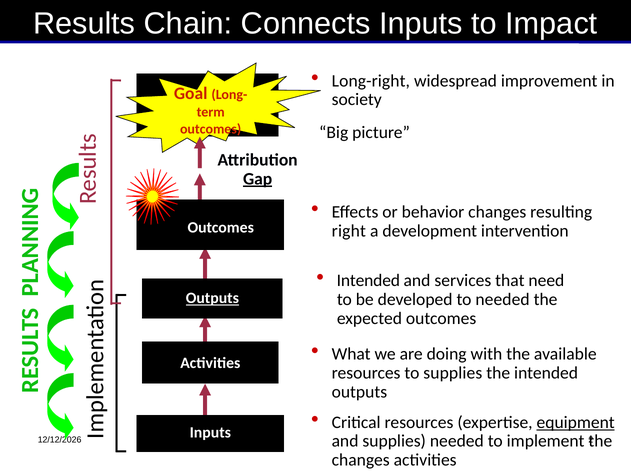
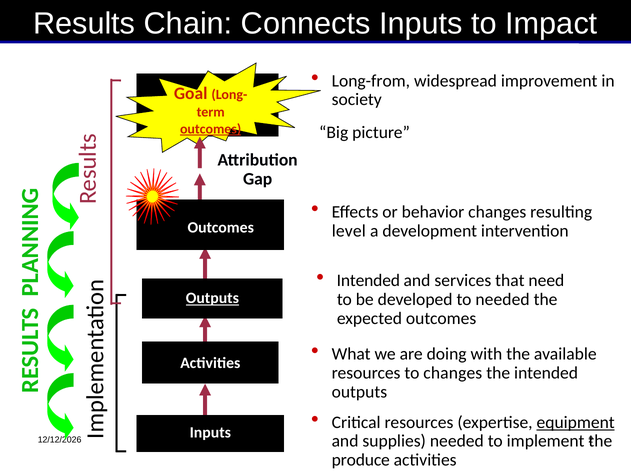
Long-right: Long-right -> Long-from (371, 81)
outcomes underline: none -> present (211, 129)
Gap underline: present -> none (258, 179)
right: right -> level (349, 231)
to supplies: supplies -> changes (453, 373)
changes: changes -> produce (361, 460)
